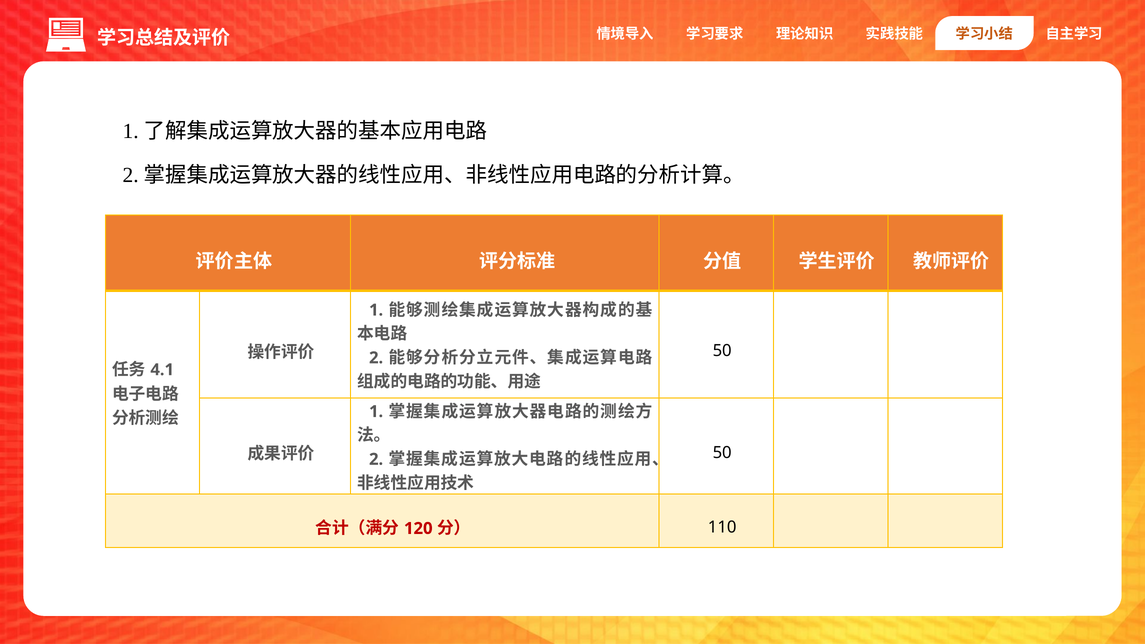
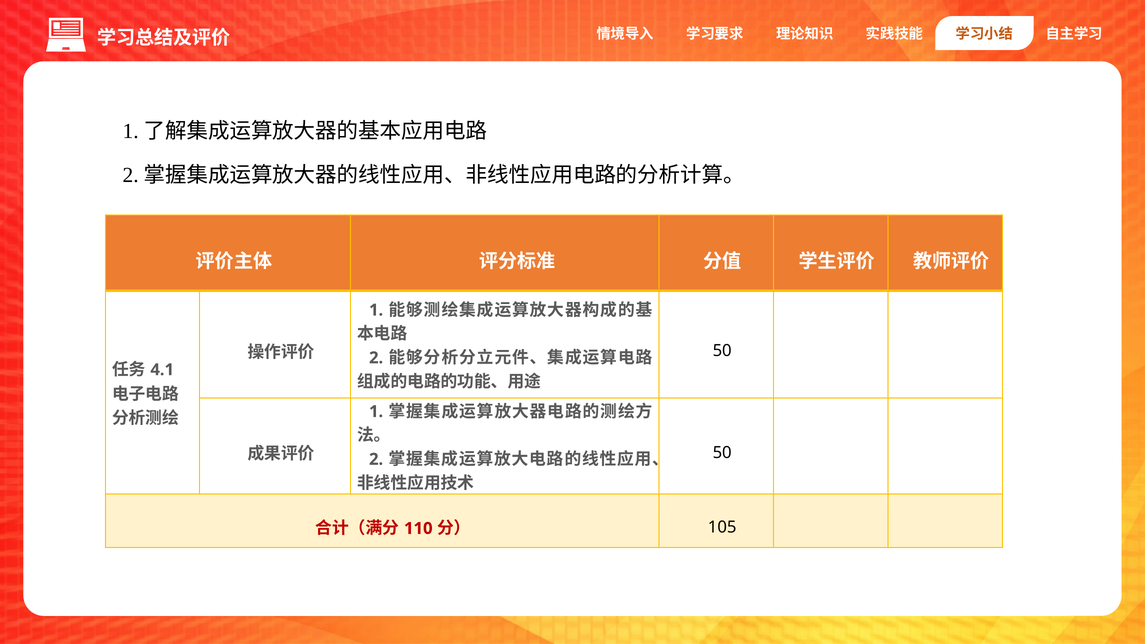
120: 120 -> 110 (418, 528)
110: 110 -> 105 (722, 527)
